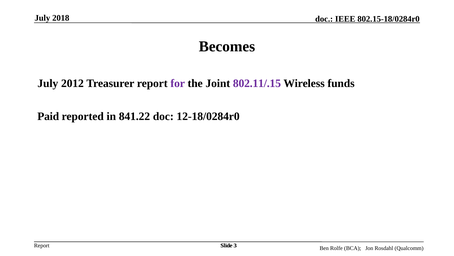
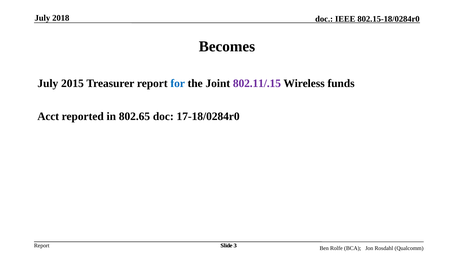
2012: 2012 -> 2015 (72, 83)
for colour: purple -> blue (178, 83)
Paid: Paid -> Acct (48, 116)
841.22: 841.22 -> 802.65 (134, 116)
12-18/0284r0: 12-18/0284r0 -> 17-18/0284r0 (208, 116)
